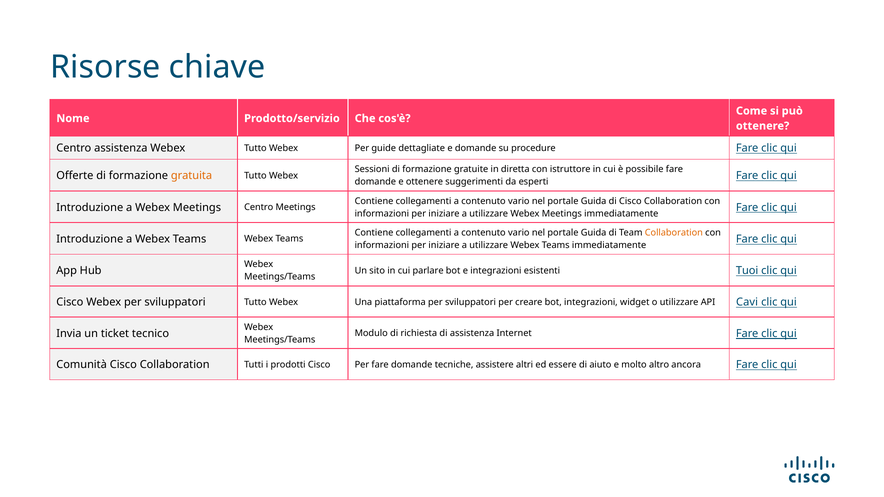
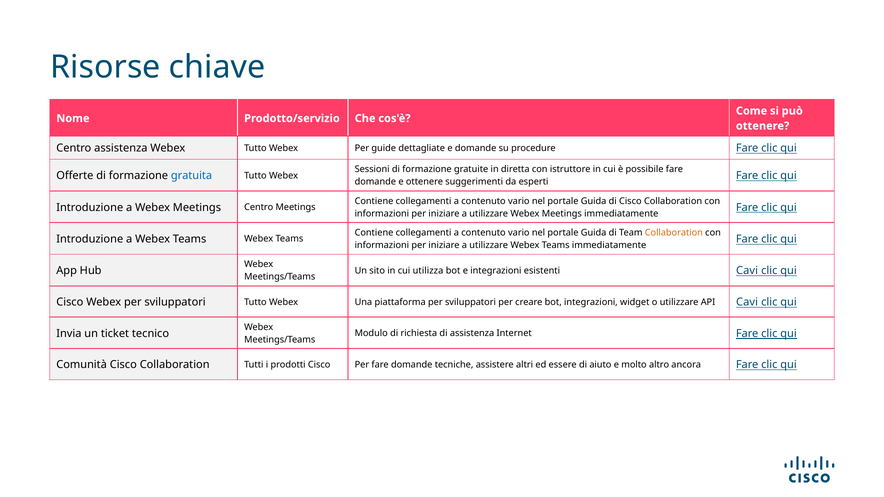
gratuita colour: orange -> blue (192, 176)
parlare: parlare -> utilizza (428, 271)
esistenti Tuoi: Tuoi -> Cavi (747, 271)
